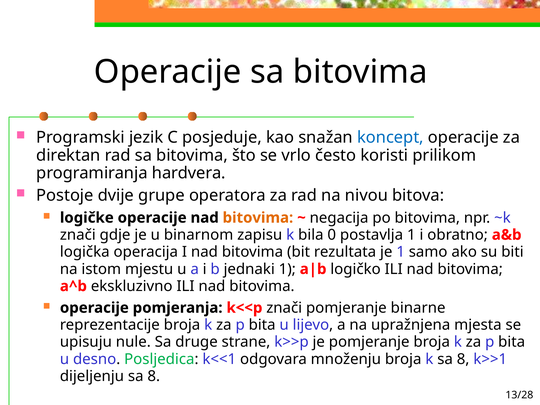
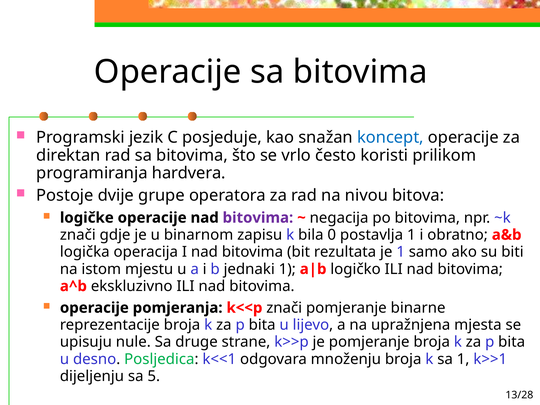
bitovima colour: orange -> purple (258, 218)
k sa 8: 8 -> 1 (463, 359)
dijeljenju sa 8: 8 -> 5 (154, 376)
